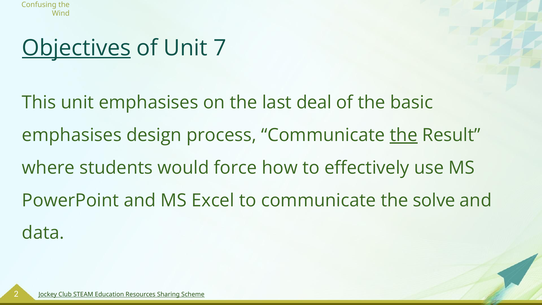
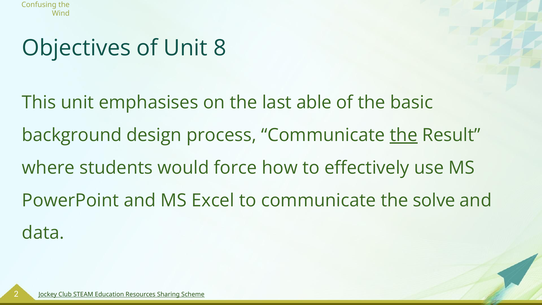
Objectives underline: present -> none (76, 48)
7: 7 -> 8 (220, 48)
deal: deal -> able (314, 103)
emphasises: emphasises -> background (72, 135)
